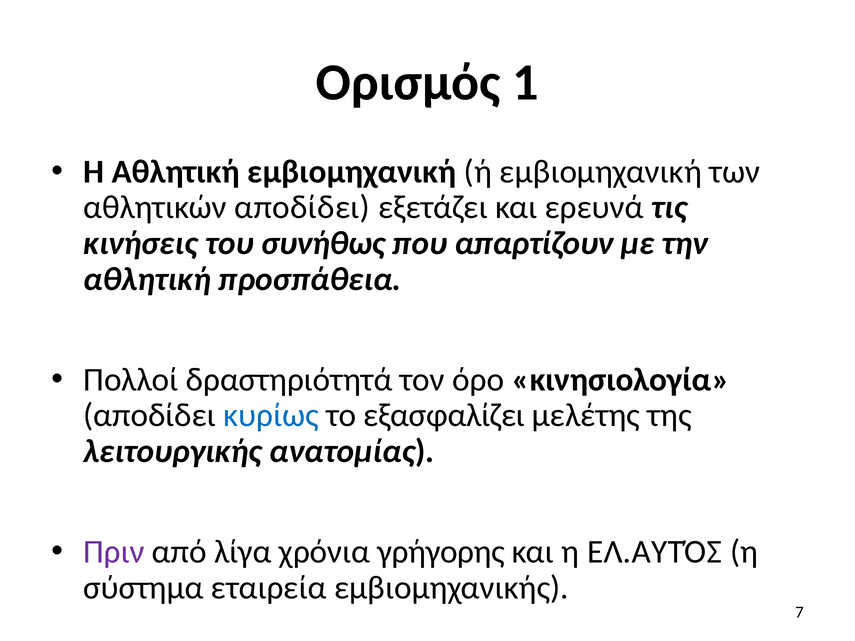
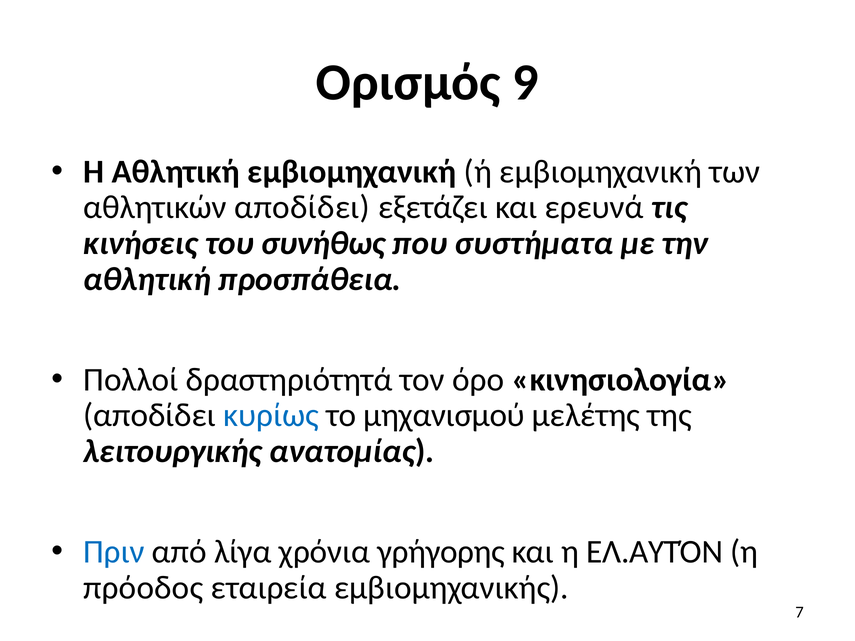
1: 1 -> 9 (526, 83)
απαρτίζουν: απαρτίζουν -> συστήματα (534, 244)
εξασφαλίζει: εξασφαλίζει -> μηχανισμού (444, 416)
Πριν colour: purple -> blue (114, 552)
ΕΛ.ΑΥΤΌΣ: ΕΛ.ΑΥΤΌΣ -> ΕΛ.ΑΥΤΌΝ (655, 552)
σύστημα: σύστημα -> πρόοδος (143, 588)
